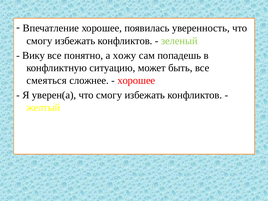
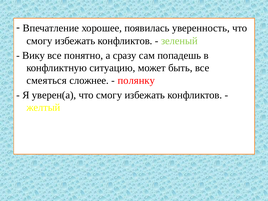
хожу: хожу -> сразу (125, 55)
хорошее: хорошее -> полянку (136, 80)
